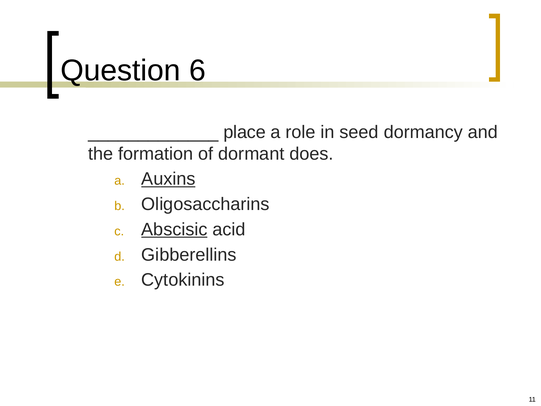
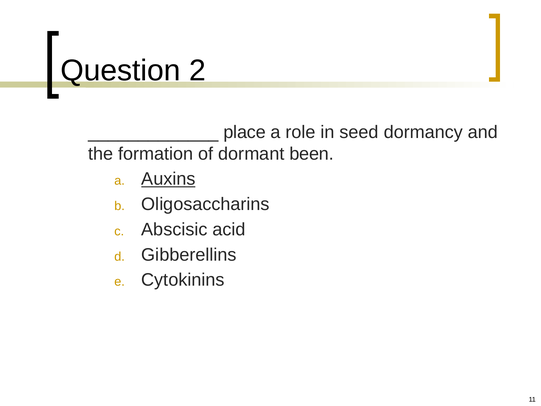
6: 6 -> 2 (197, 71)
does: does -> been (312, 154)
Abscisic underline: present -> none (174, 229)
